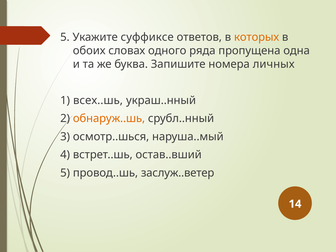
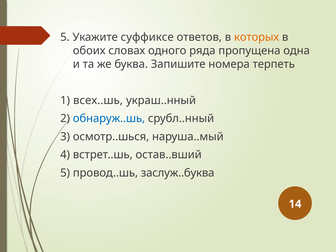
личных: личных -> терпеть (274, 64)
обнаруж..шь colour: orange -> blue (109, 118)
заслуж..ветер: заслуж..ветер -> заслуж..буква (178, 173)
